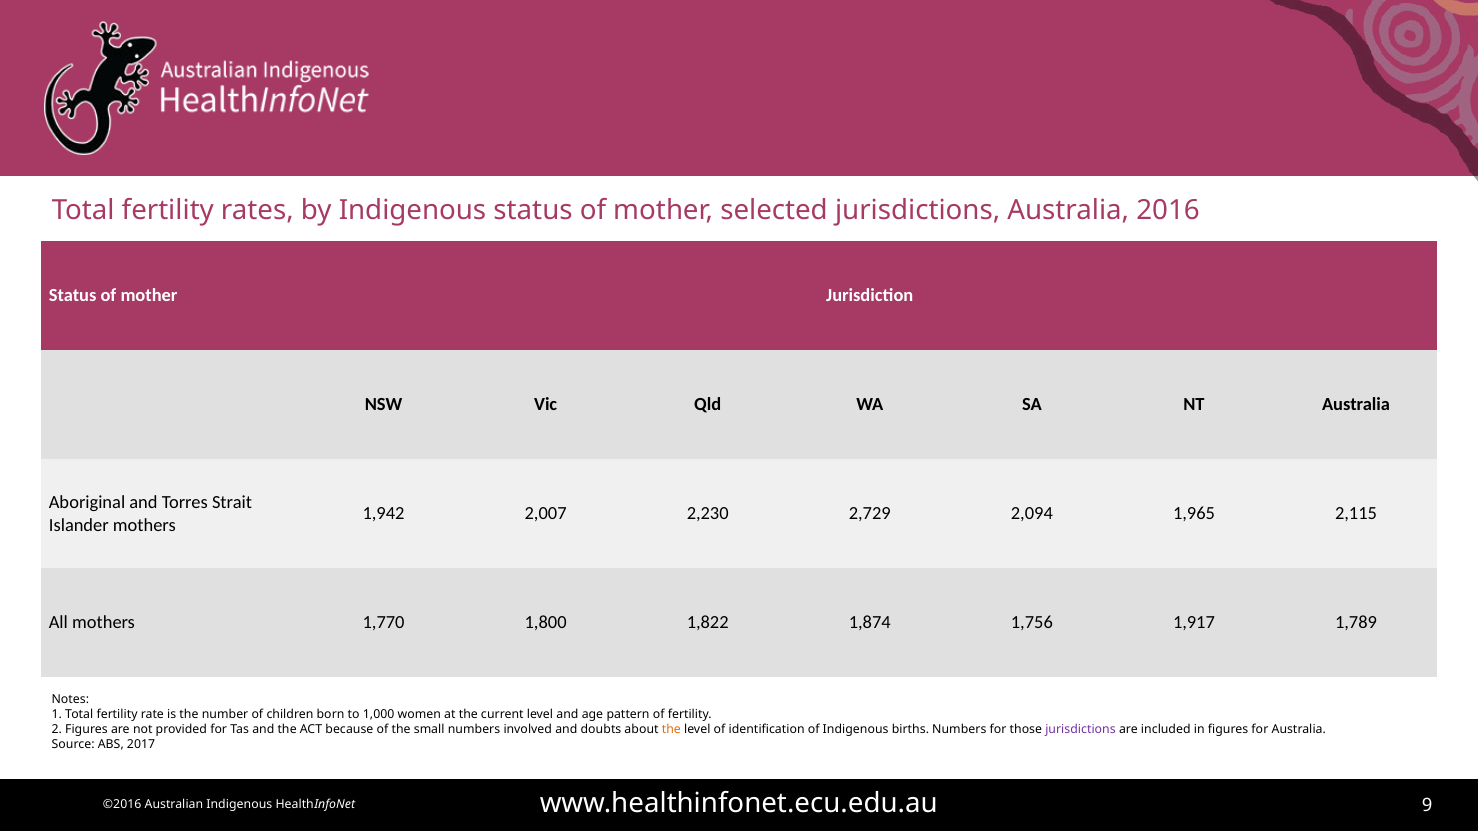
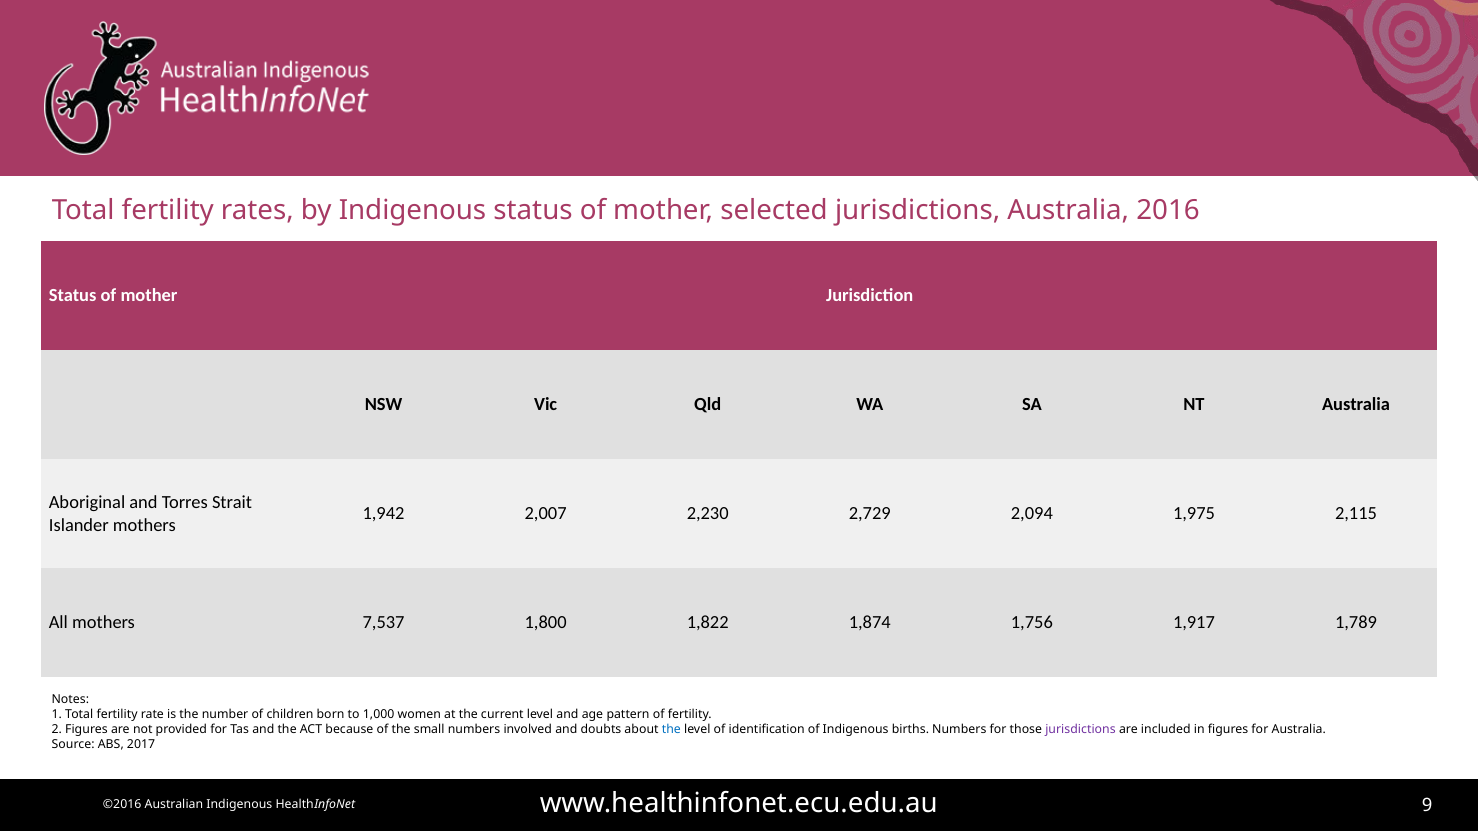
1,965: 1,965 -> 1,975 (1194, 514)
1,770: 1,770 -> 7,537 (384, 623)
the colour: orange -> blue (671, 730)
